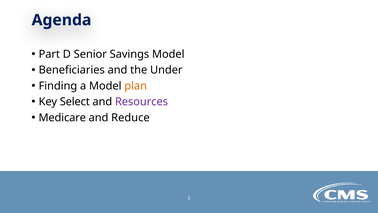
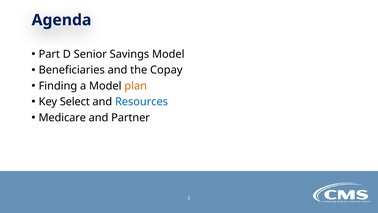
Under: Under -> Copay (166, 70)
Resources colour: purple -> blue (142, 102)
Reduce: Reduce -> Partner (131, 117)
